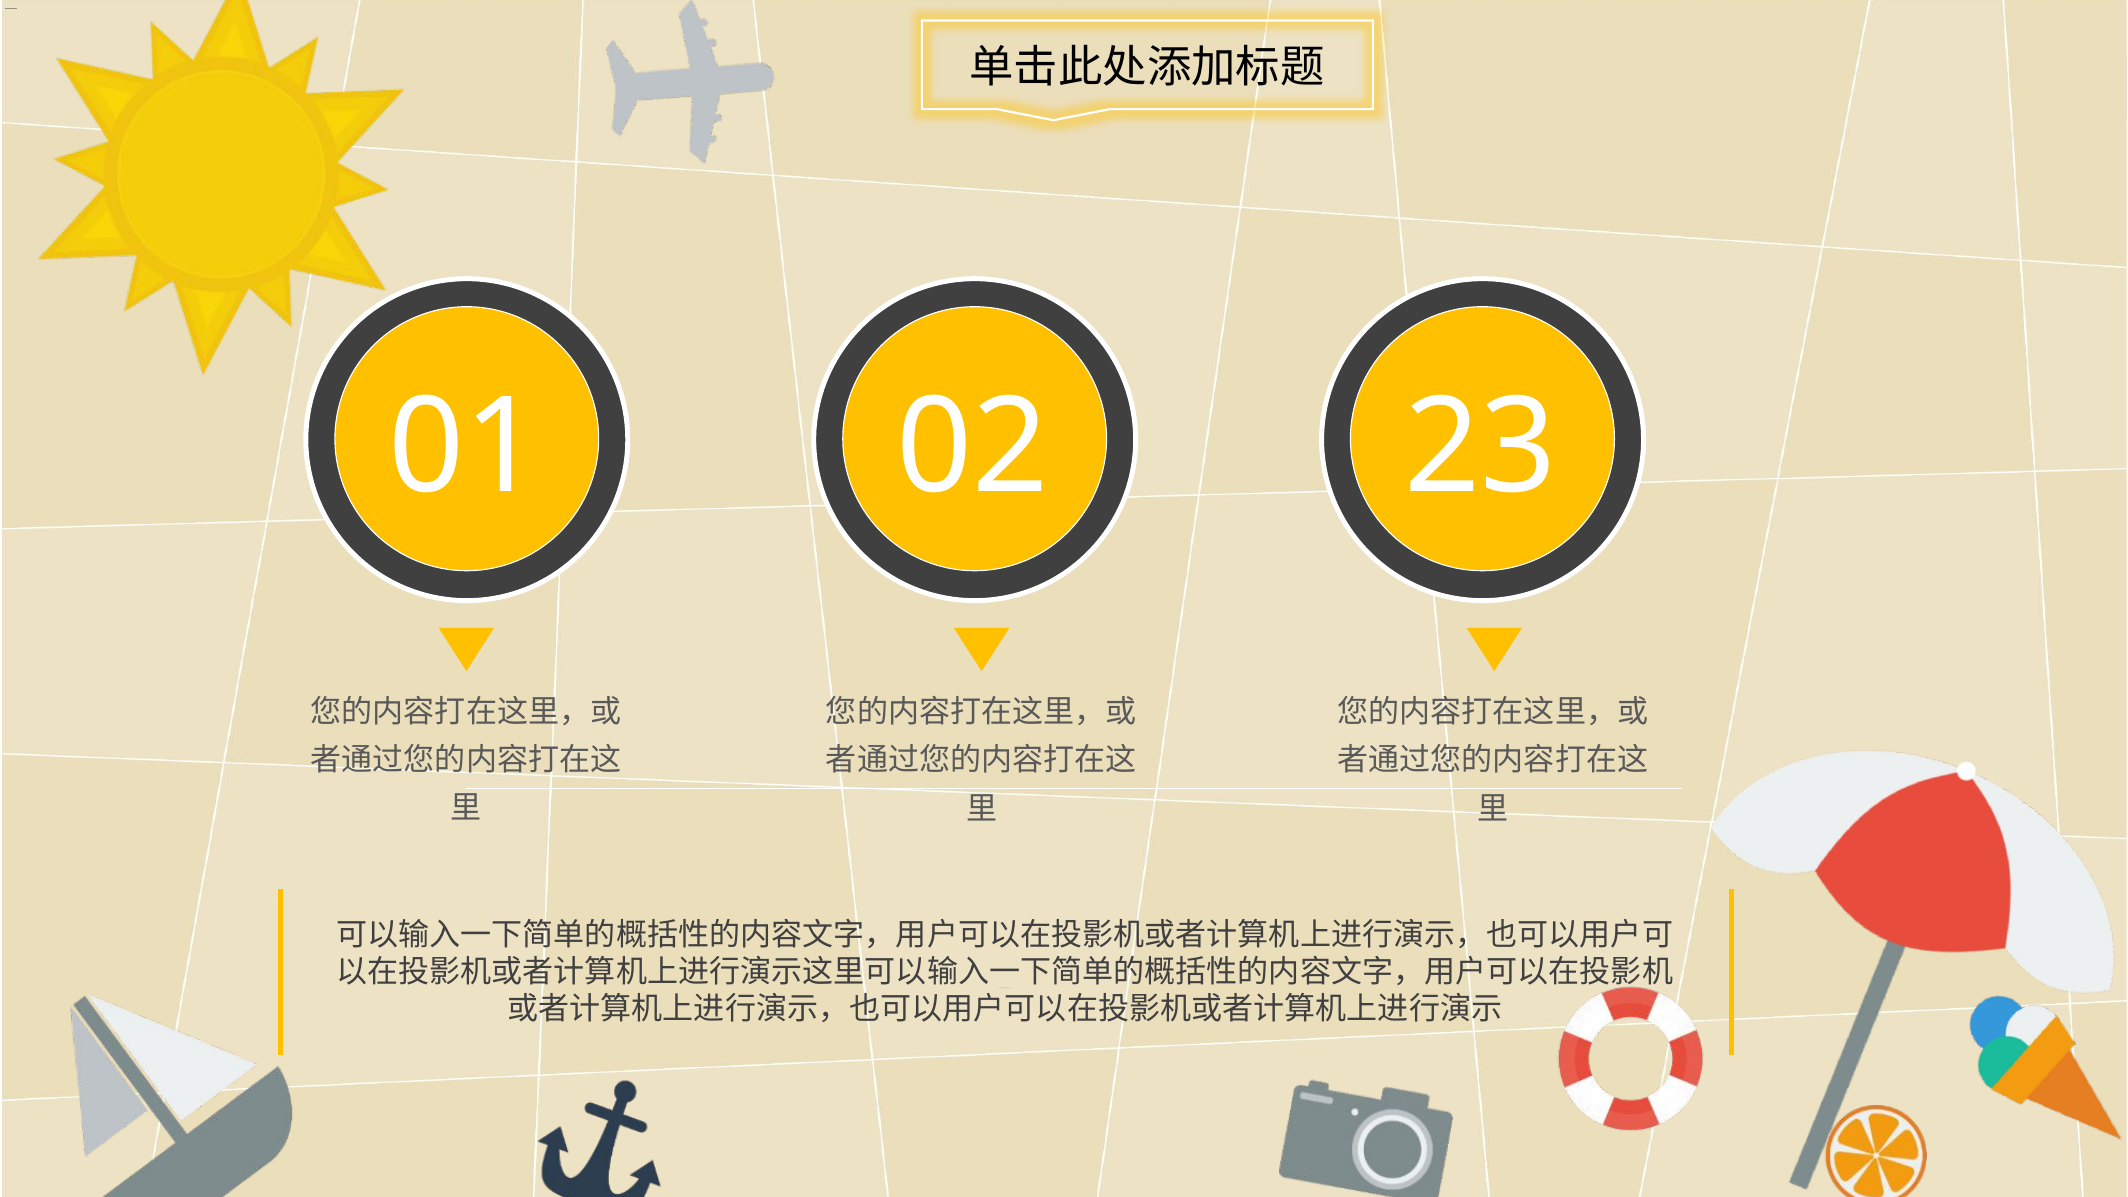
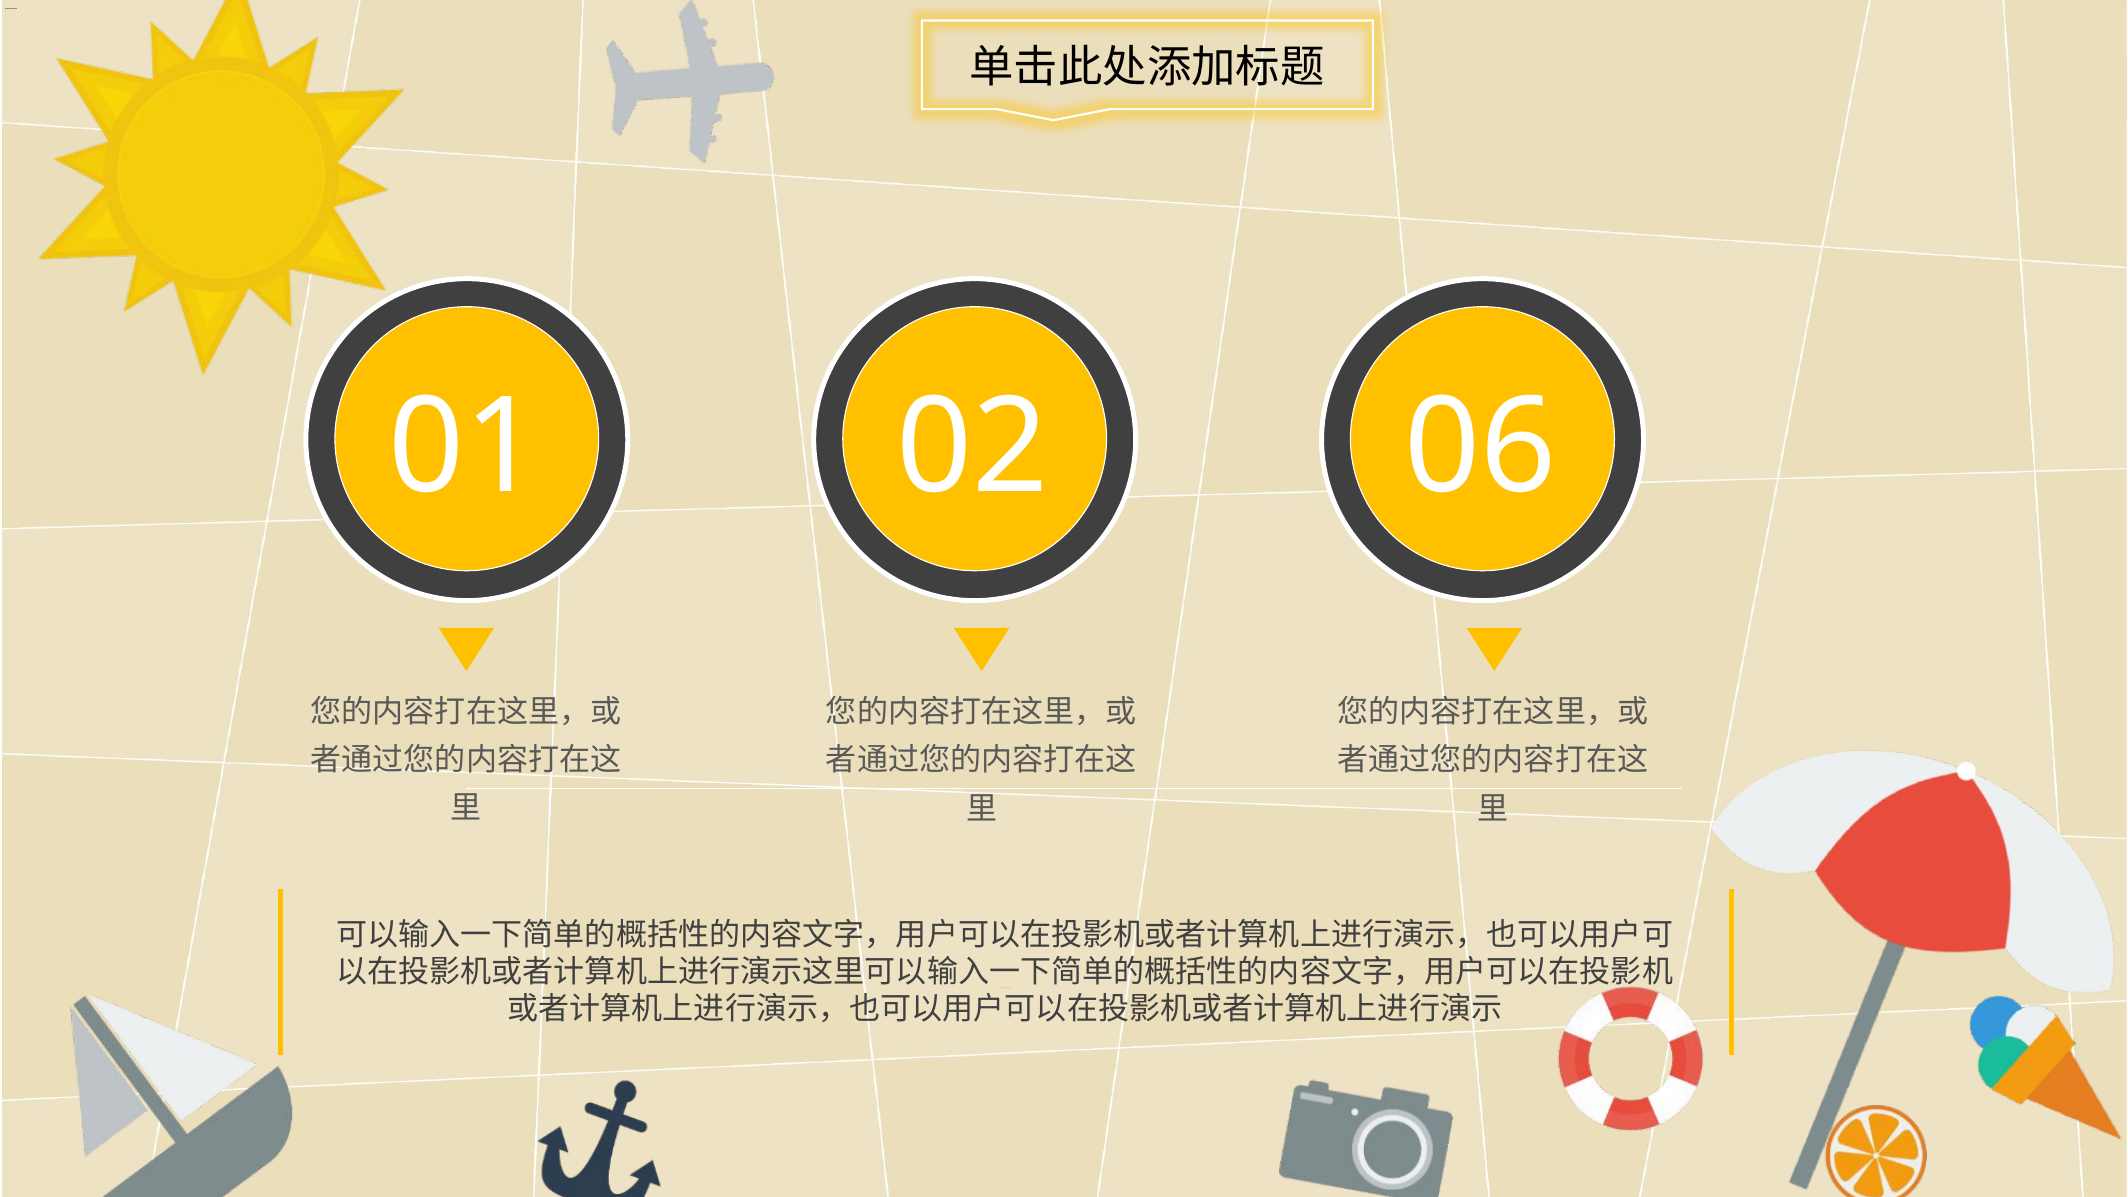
23: 23 -> 06 (1480, 447)
